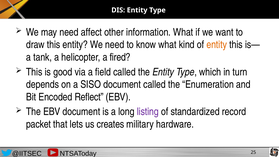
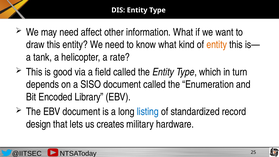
fired: fired -> rate (120, 57)
Reflect: Reflect -> Library (89, 97)
listing colour: purple -> blue (148, 112)
packet: packet -> design (38, 124)
